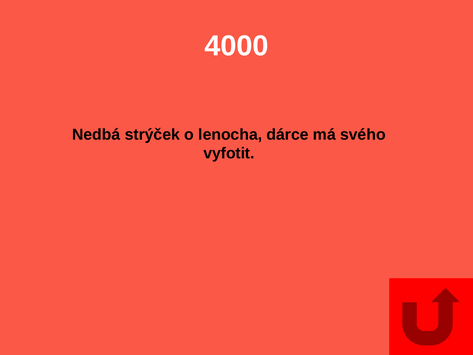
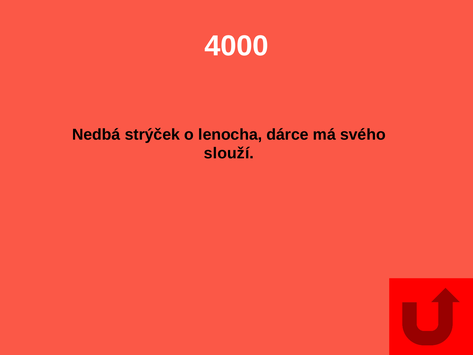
vyfotit: vyfotit -> slouží (229, 153)
